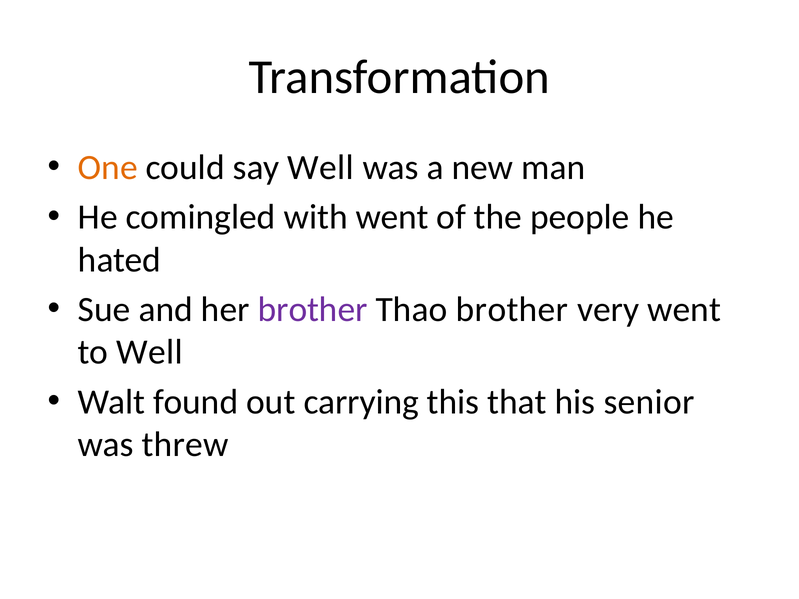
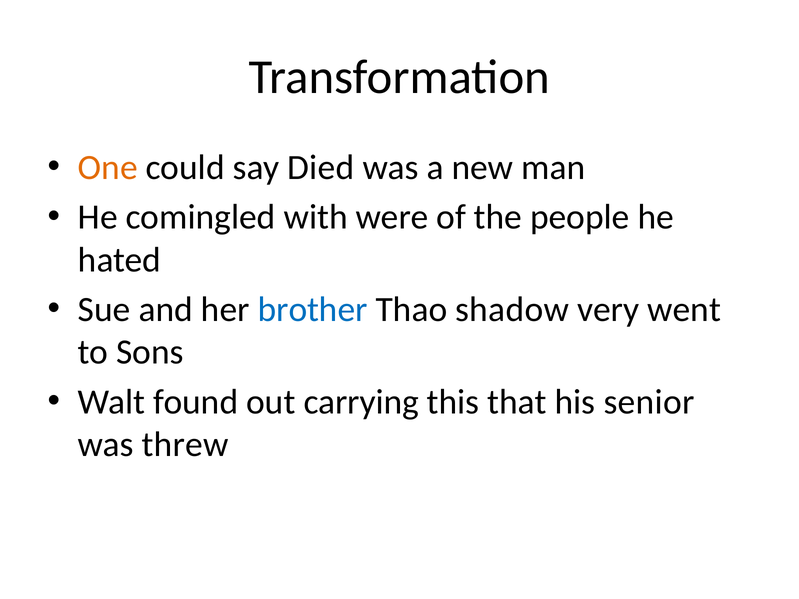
say Well: Well -> Died (321, 168)
with went: went -> were (392, 217)
brother colour: purple -> blue (313, 310)
Thao brother: brother -> shadow (512, 310)
to Well: Well -> Sons (150, 352)
